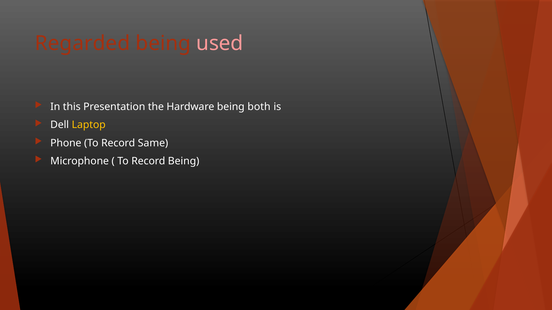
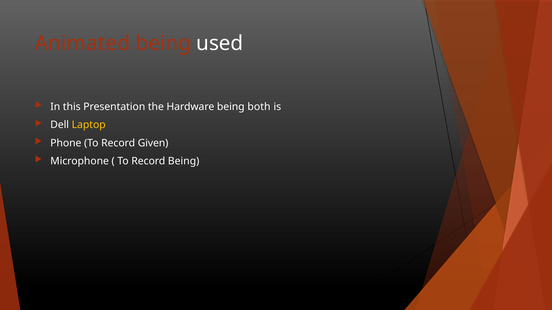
Regarded: Regarded -> Animated (82, 44)
used colour: pink -> white (220, 44)
Same: Same -> Given (153, 143)
